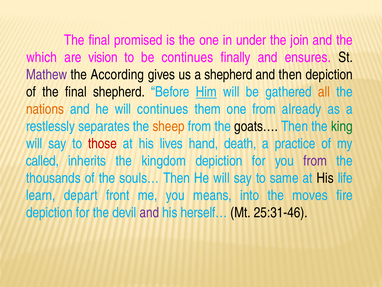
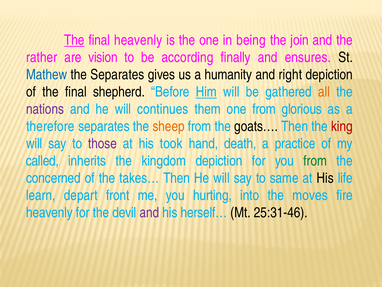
The underline: none -> present (74, 40)
final promised: promised -> heavenly (138, 40)
under: under -> being (251, 40)
which: which -> rather (42, 57)
be continues: continues -> according (187, 57)
Mathew colour: purple -> blue (47, 75)
the According: According -> Separates (117, 75)
a shepherd: shepherd -> humanity (228, 75)
and then: then -> right (290, 75)
nations colour: orange -> purple (45, 109)
already: already -> glorious (302, 109)
restlessly: restlessly -> therefore (50, 126)
king colour: green -> red (342, 126)
those colour: red -> purple (103, 143)
lives: lives -> took (171, 143)
from colour: purple -> green (315, 161)
thousands: thousands -> concerned (53, 178)
souls…: souls… -> takes… (139, 178)
means: means -> hurting (213, 195)
depiction: depiction -> heavenly (49, 212)
